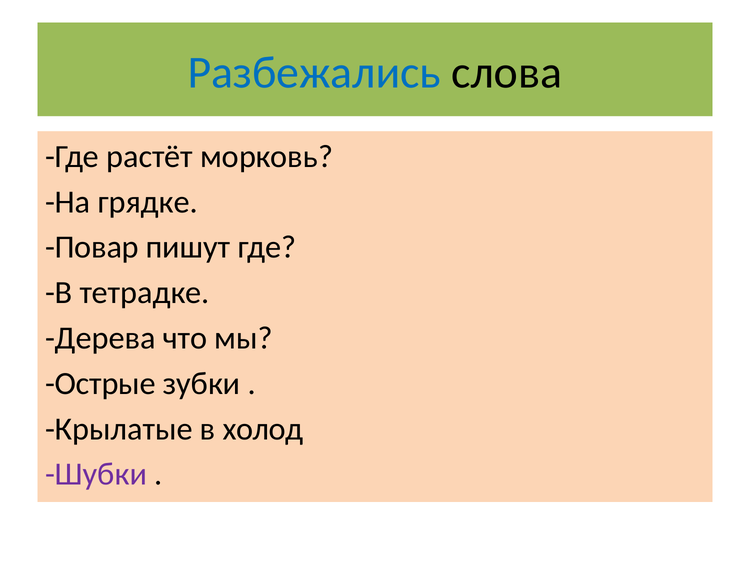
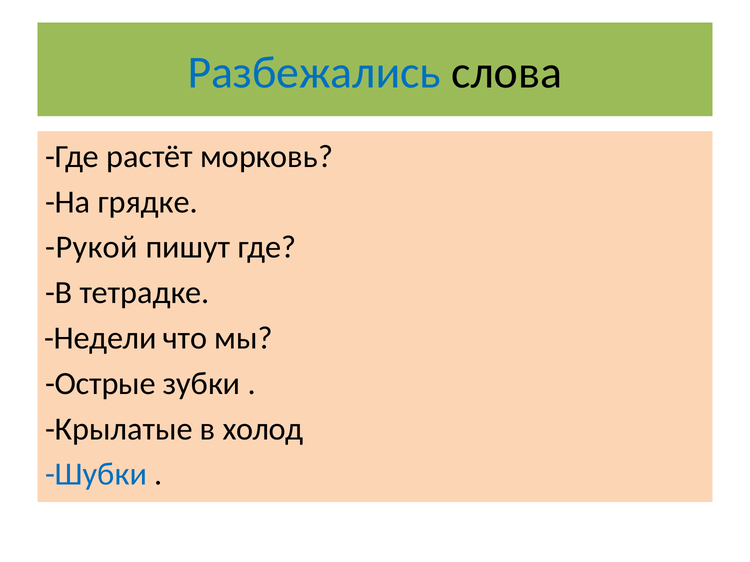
Повар: Повар -> Рукой (92, 248)
Дерева: Дерева -> Недели (100, 338)
Шубки colour: purple -> blue (96, 475)
